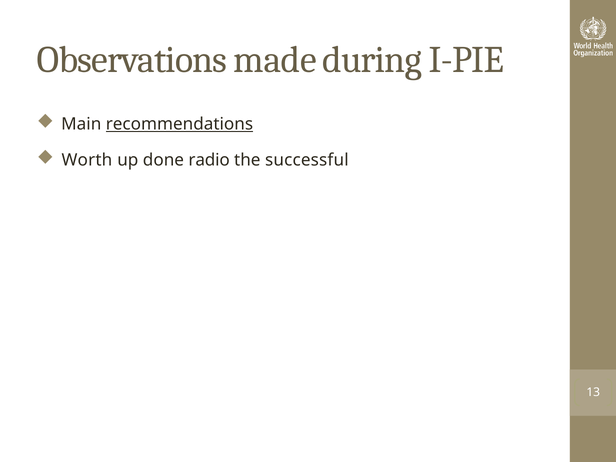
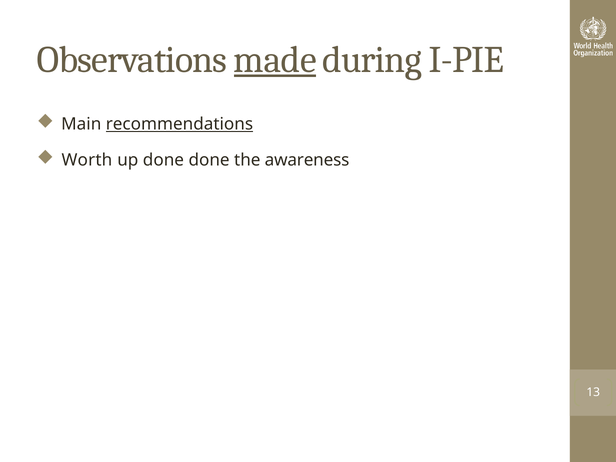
made underline: none -> present (275, 60)
done radio: radio -> done (209, 160)
successful: successful -> awareness (307, 160)
